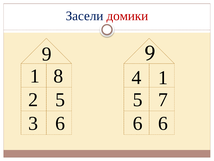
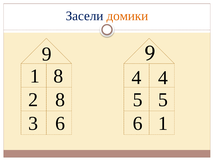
домики colour: red -> orange (127, 16)
4 1: 1 -> 4 (163, 78)
2 5: 5 -> 8 (60, 99)
5 7: 7 -> 5 (163, 99)
6 6: 6 -> 1 (163, 123)
